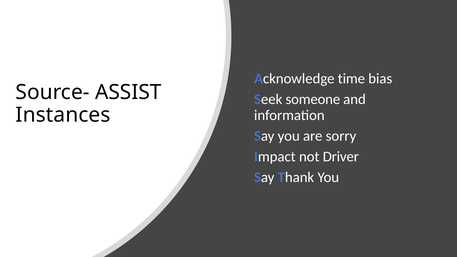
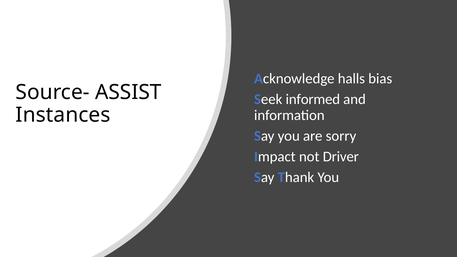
time: time -> halls (351, 78)
someone: someone -> informed (313, 99)
